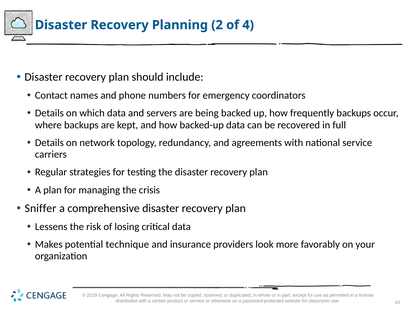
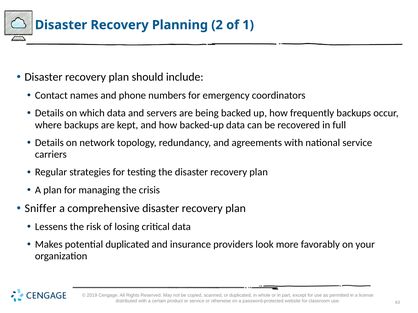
4: 4 -> 1 (248, 25)
potential technique: technique -> duplicated (127, 245)
